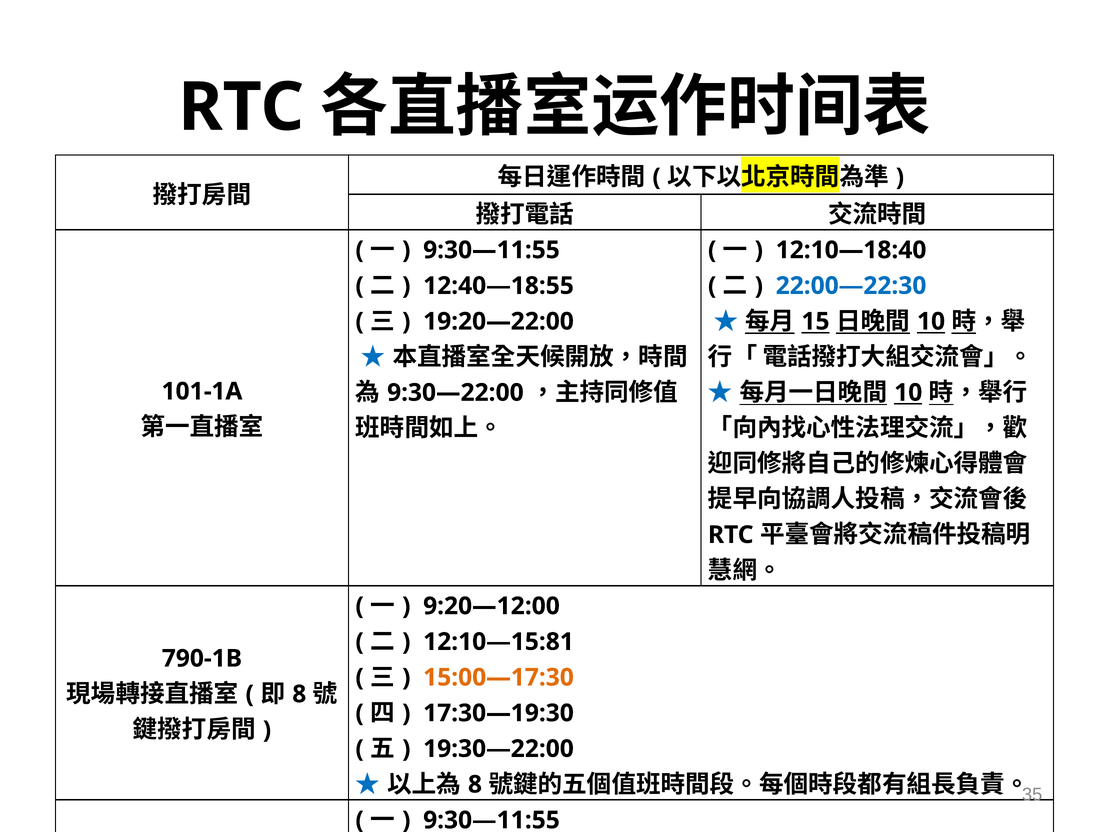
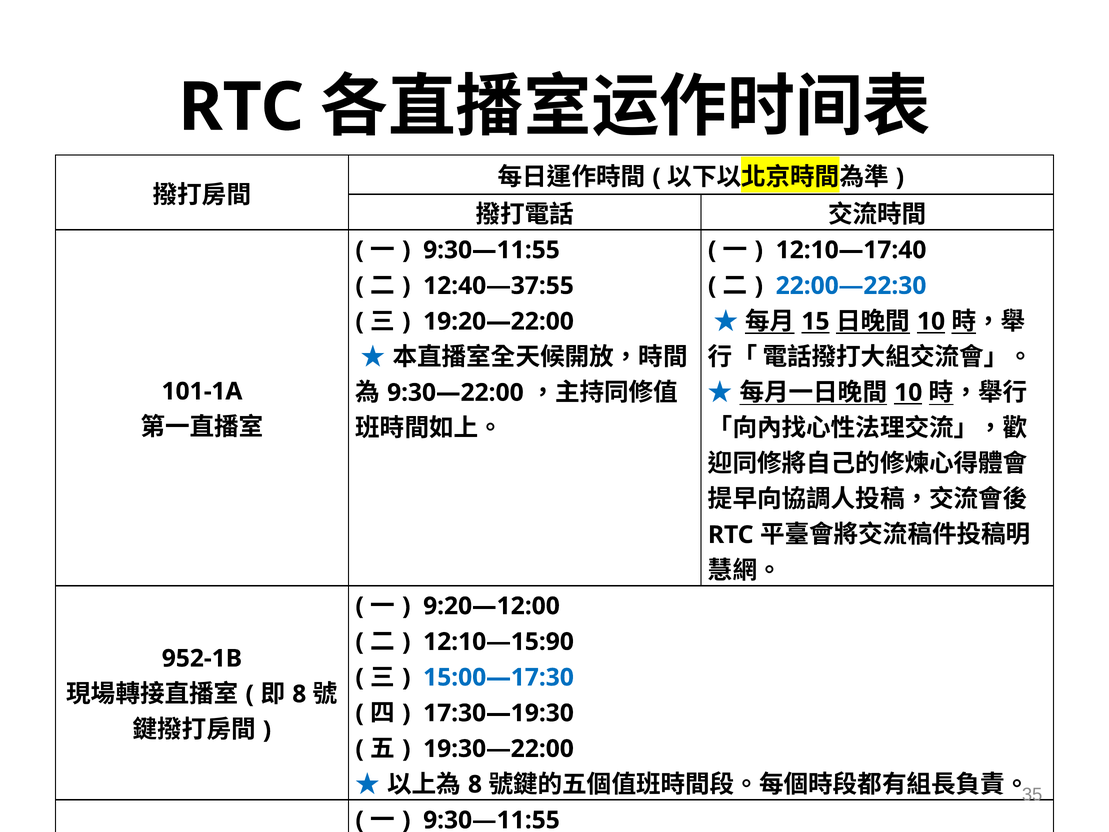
12:10—18:40: 12:10—18:40 -> 12:10—17:40 (851, 250)
12:40—18:55: 12:40—18:55 -> 12:40—37:55 (499, 286)
12:10—15:81: 12:10—15:81 -> 12:10—15:90 (499, 642)
790-1B: 790-1B -> 952-1B (202, 658)
15:00—17:30 colour: orange -> blue (499, 677)
